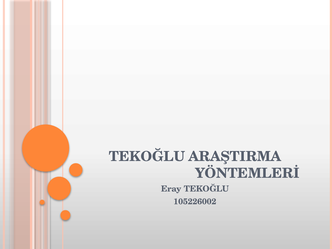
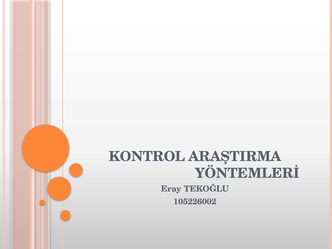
TEKOĞLU: TEKOĞLU -> KONTROL (147, 157)
